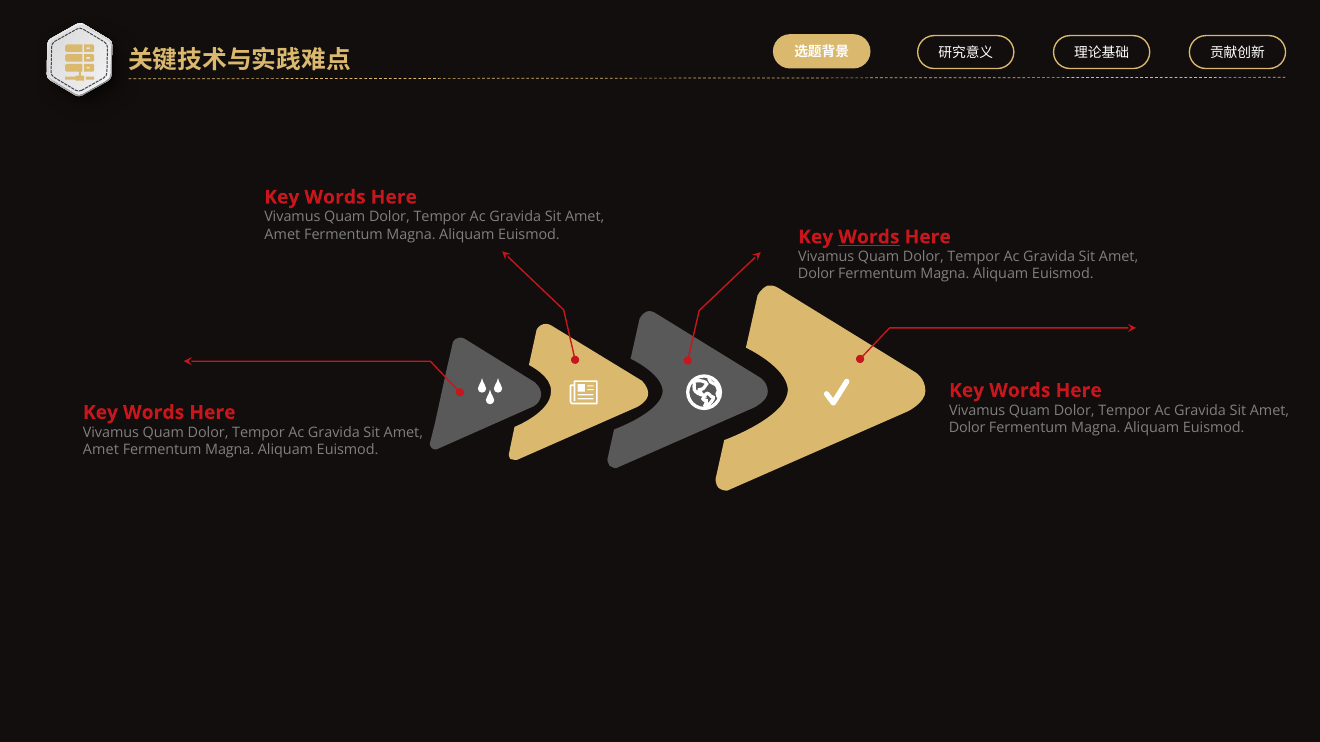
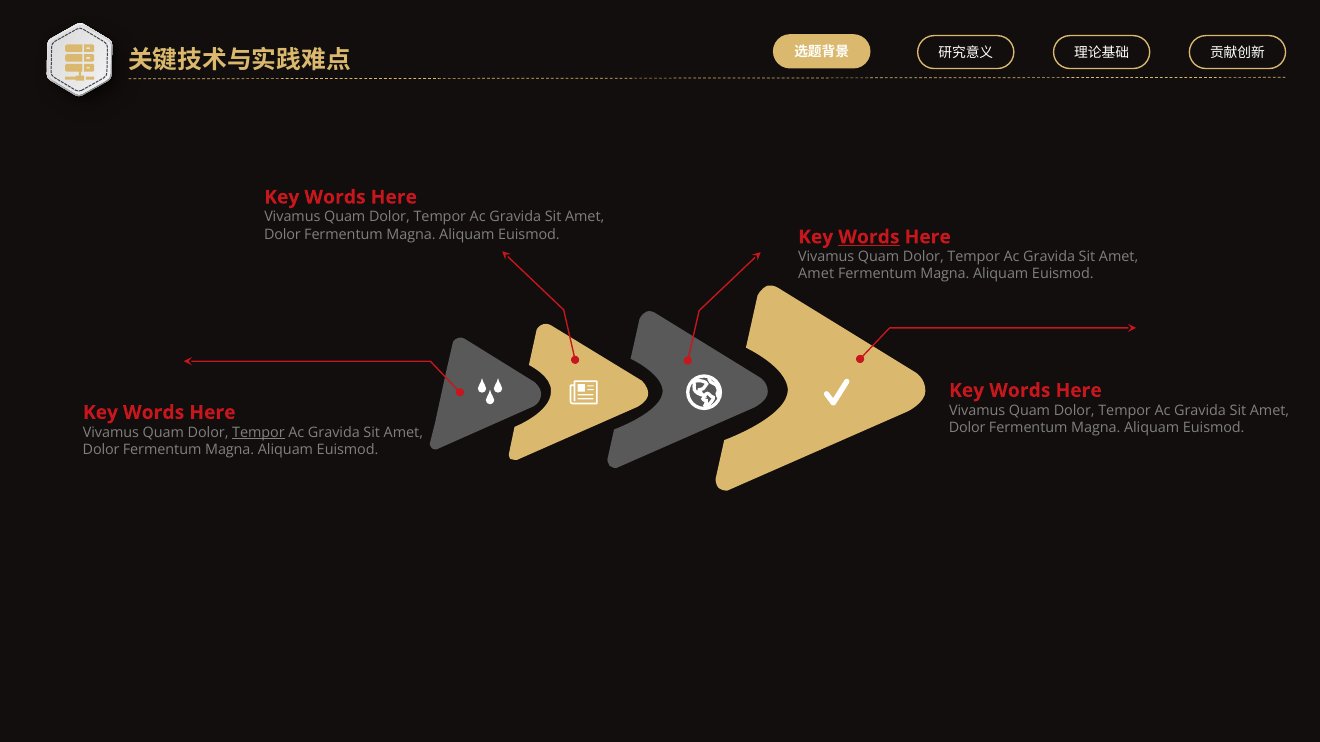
Amet: Amet -> Dolor (282, 234)
Dolor: Dolor -> Amet (816, 274)
Tempor underline: none -> present (258, 433)
Amet: Amet -> Dolor (101, 450)
